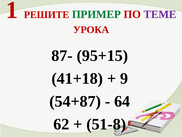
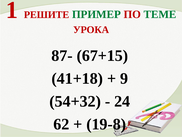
ТЕМЕ colour: purple -> green (160, 14)
95+15: 95+15 -> 67+15 (102, 55)
54+87: 54+87 -> 54+32 (75, 101)
64: 64 -> 24 (122, 101)
51-8: 51-8 -> 19-8 (106, 124)
